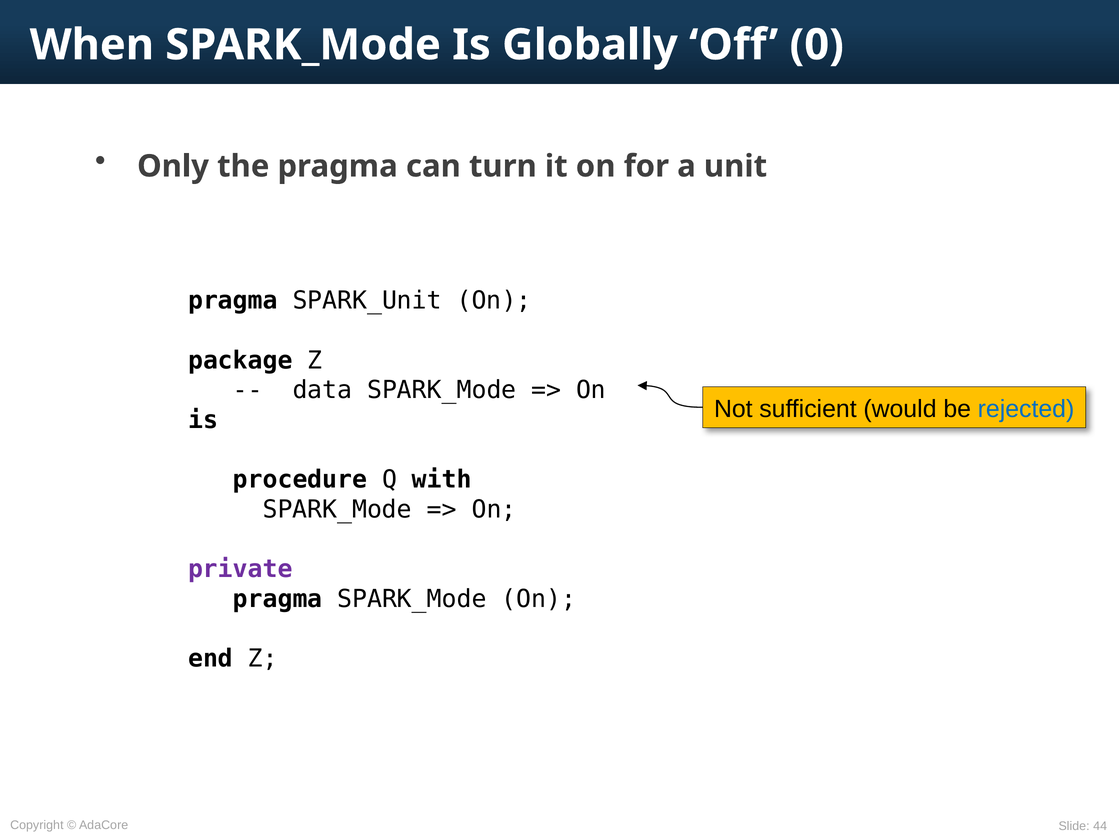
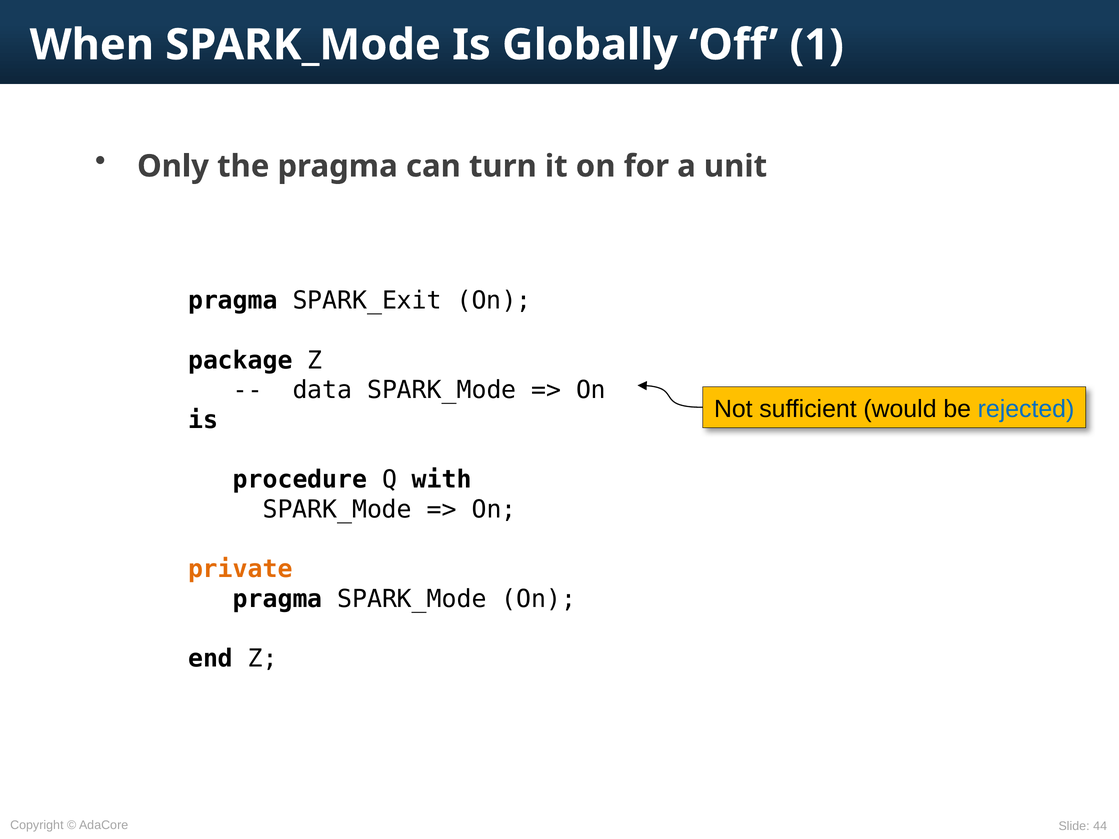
0: 0 -> 1 (817, 45)
SPARK_Unit: SPARK_Unit -> SPARK_Exit (367, 301)
private colour: purple -> orange (240, 569)
